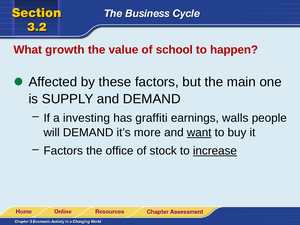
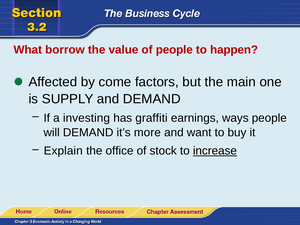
growth: growth -> borrow (65, 50)
of school: school -> people (174, 50)
these: these -> come (115, 82)
walls: walls -> ways (235, 118)
want underline: present -> none (199, 133)
Factors: Factors -> Explain (63, 151)
